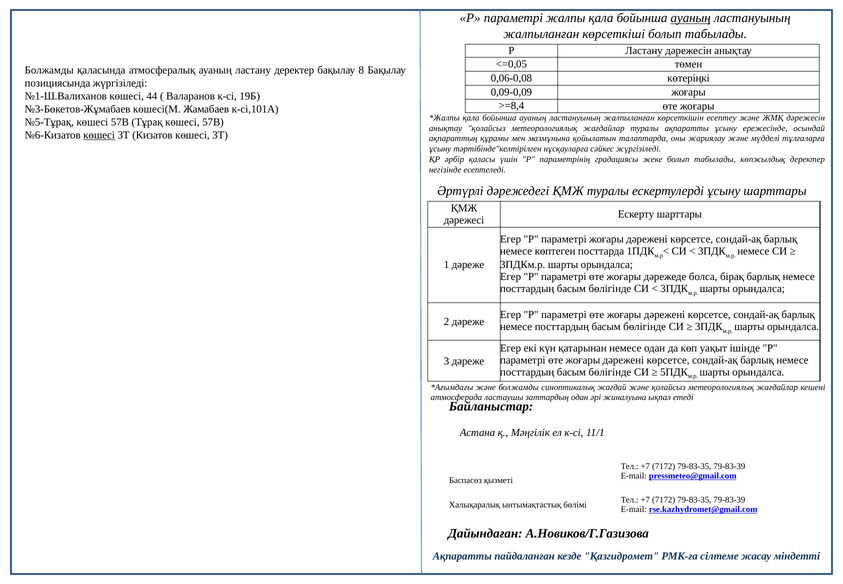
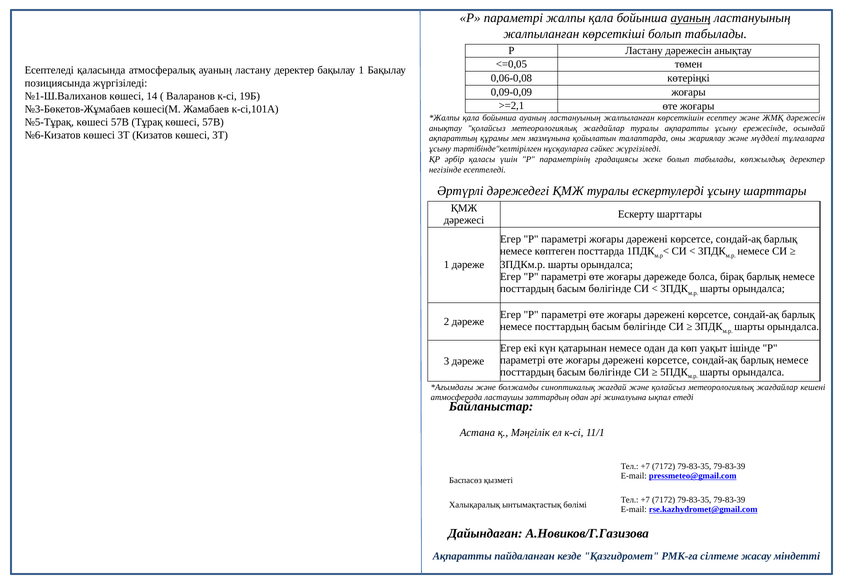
Болжамды: Болжамды -> Есептеледі (49, 70)
бақылау 8: 8 -> 1 (361, 70)
44: 44 -> 14 (152, 96)
>=8,4: >=8,4 -> >=2,1 (511, 106)
көшесі underline: present -> none (99, 135)
